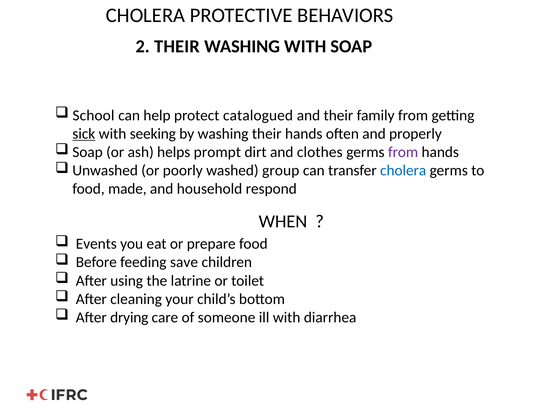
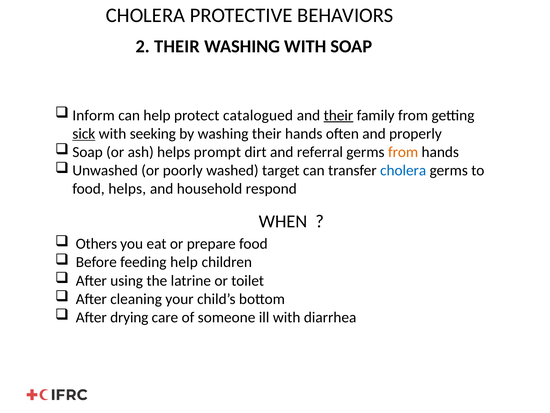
School: School -> Inform (94, 115)
their underline: none -> present (338, 115)
clothes: clothes -> referral (320, 152)
from colour: purple -> orange (403, 152)
group: group -> target (281, 170)
food made: made -> helps (127, 189)
Events: Events -> Others (96, 244)
feeding save: save -> help (184, 262)
